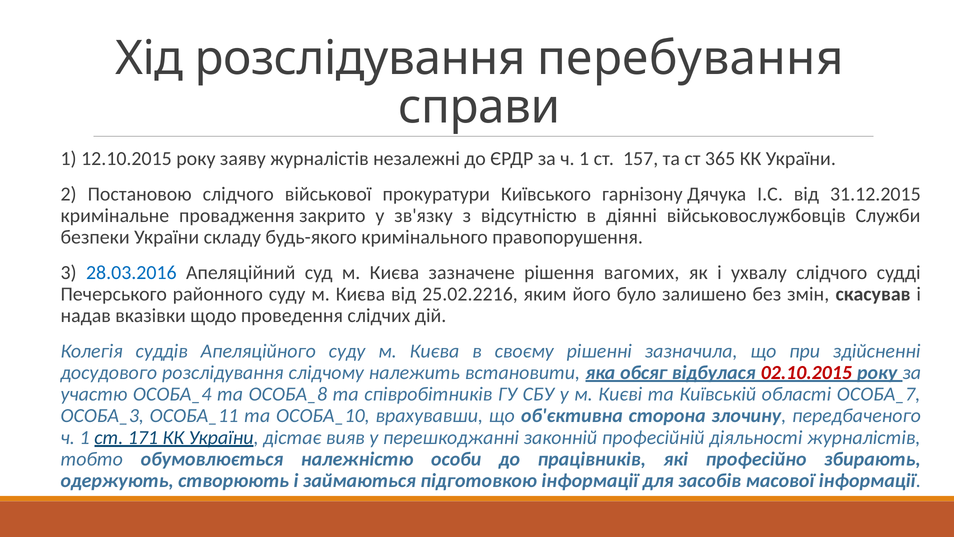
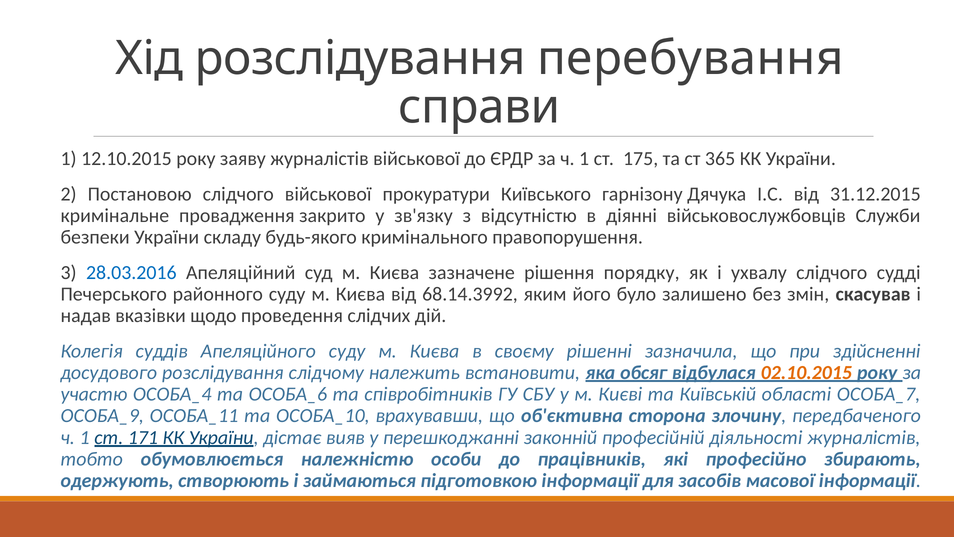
журналістів незалежні: незалежні -> військової (417, 159)
157: 157 -> 175 (641, 159)
вагомих: вагомих -> порядку (642, 272)
25.02.2216: 25.02.2216 -> 68.14.3992 (470, 294)
02.10.2015 colour: red -> orange (806, 372)
ОСОБА_8: ОСОБА_8 -> ОСОБА_6 (288, 394)
ОСОБА_3: ОСОБА_3 -> ОСОБА_9 (102, 415)
